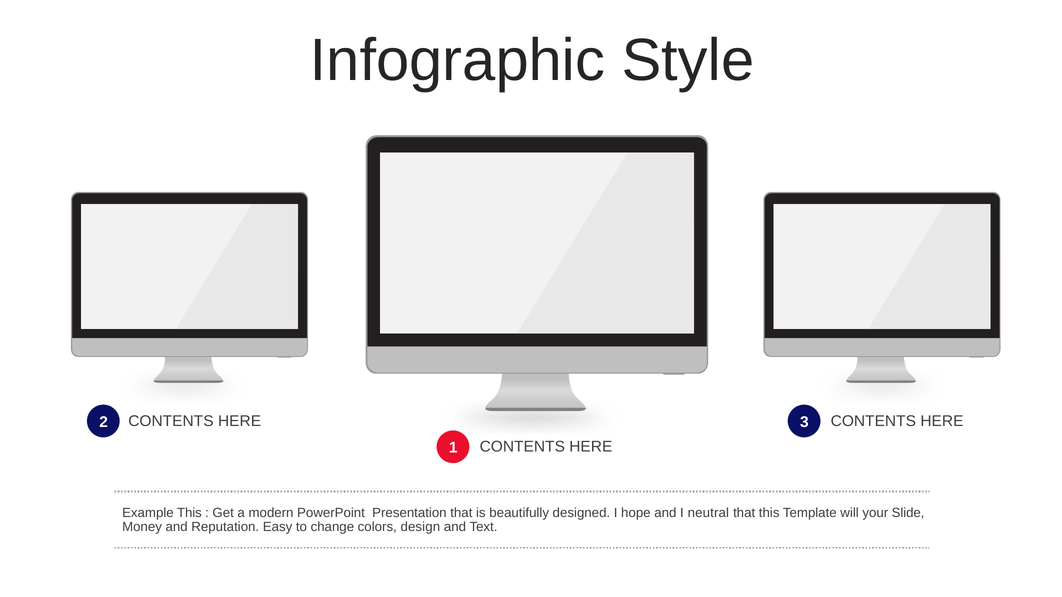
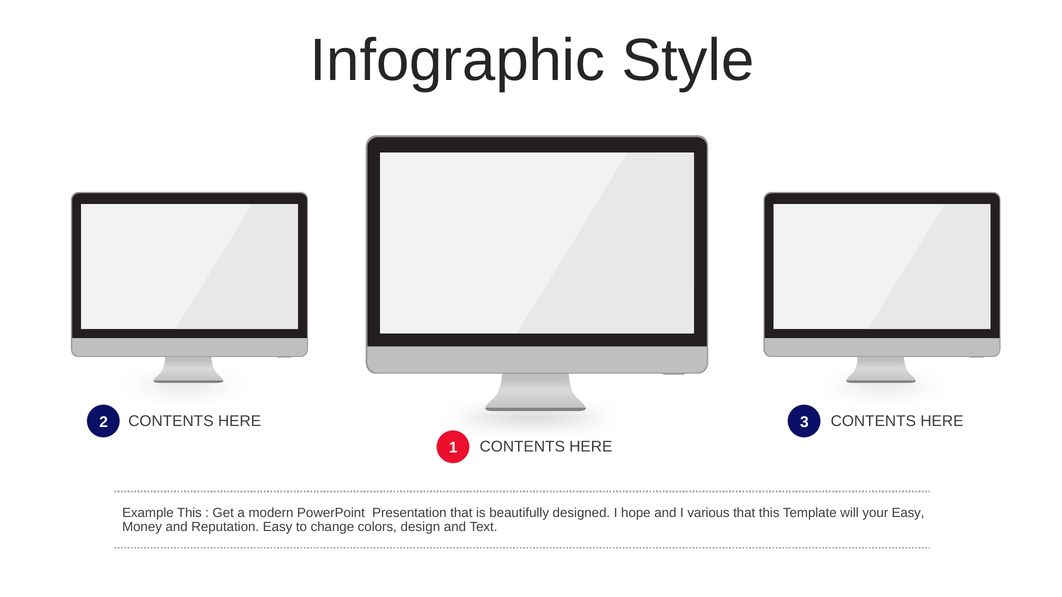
neutral: neutral -> various (709, 513)
your Slide: Slide -> Easy (908, 513)
